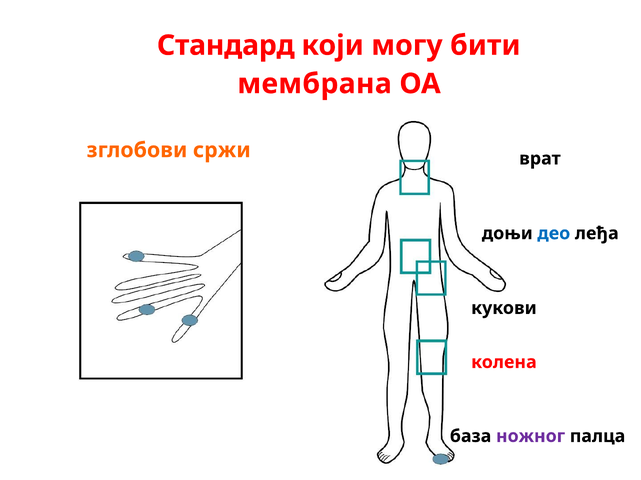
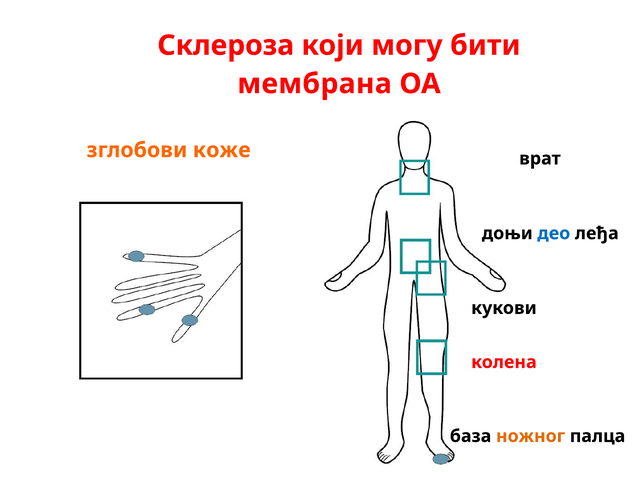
Стандард: Стандард -> Склероза (226, 46)
сржи: сржи -> коже (222, 150)
ножног colour: purple -> orange (531, 437)
